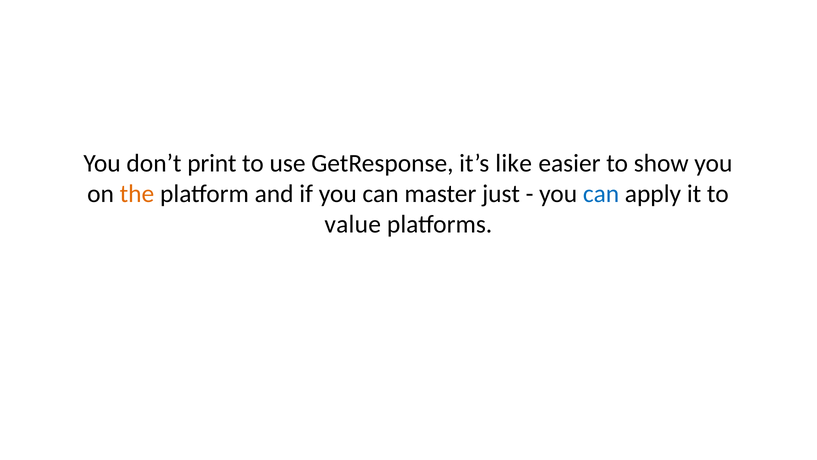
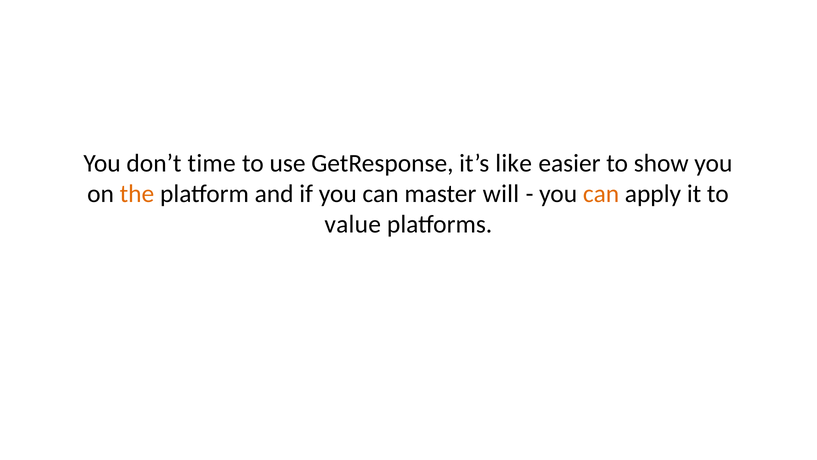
print: print -> time (212, 163)
just: just -> will (501, 194)
can colour: blue -> orange (601, 194)
